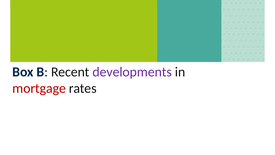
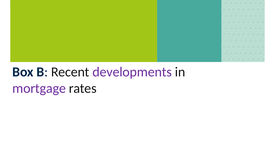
mortgage colour: red -> purple (39, 88)
